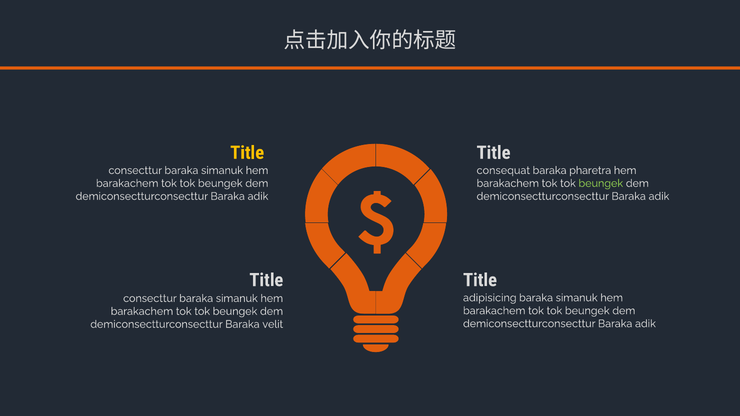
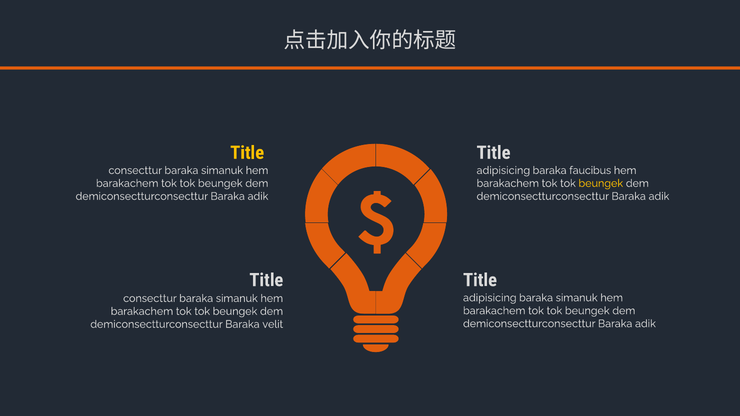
consequat: consequat -> adipisicing (503, 171)
pharetra: pharetra -> faucibus (590, 171)
beungek colour: light green -> yellow (601, 183)
